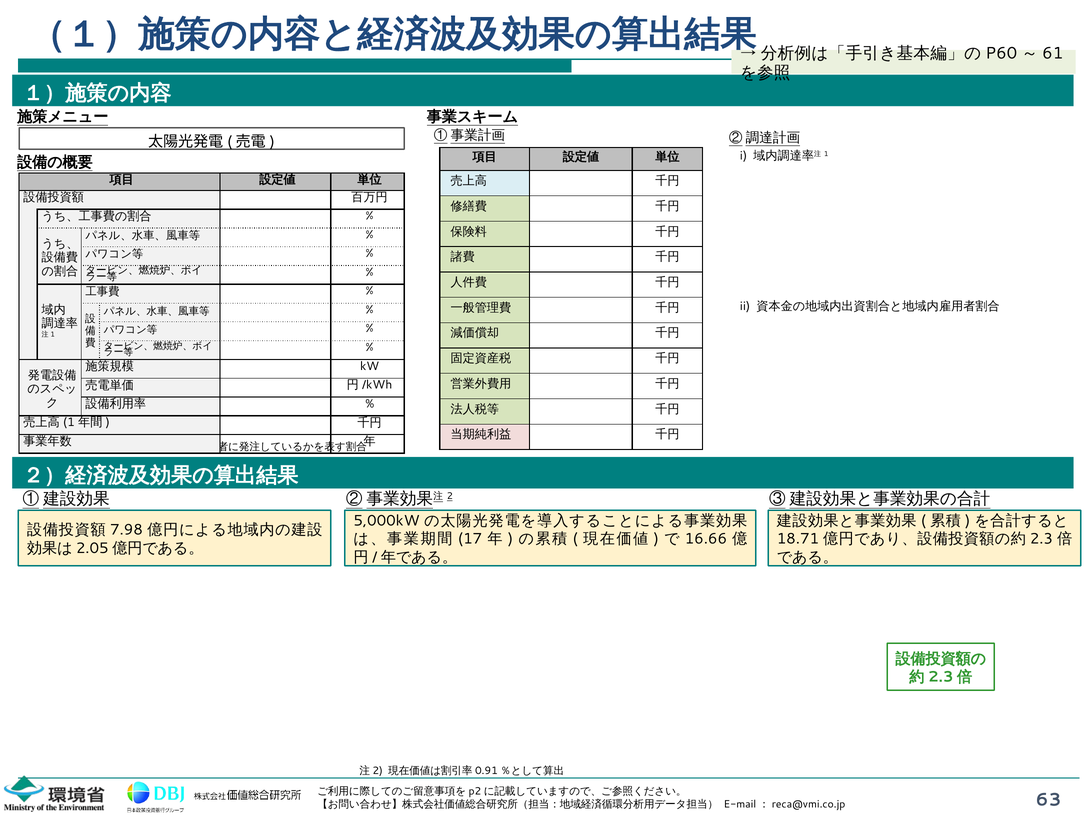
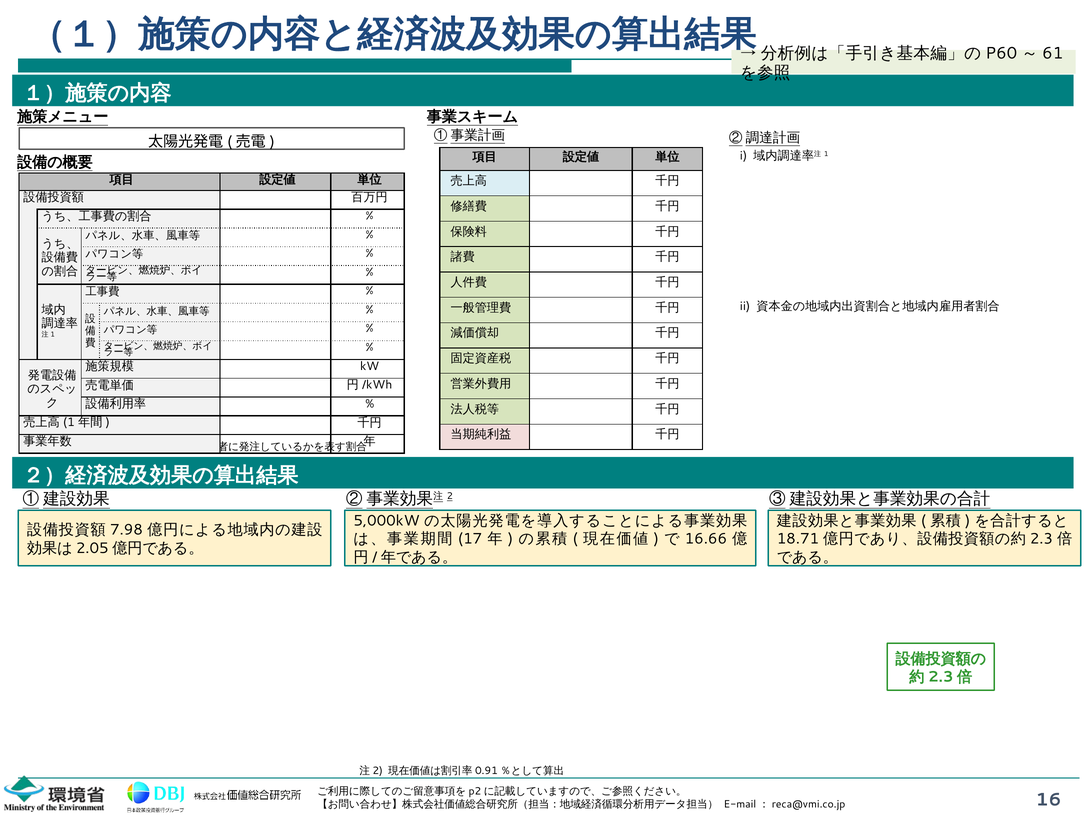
63: 63 -> 16 (1049, 800)
